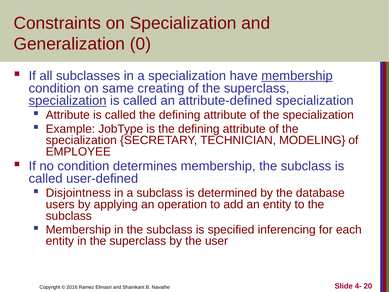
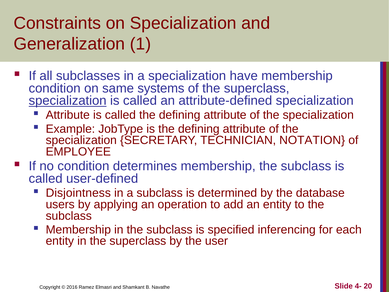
0: 0 -> 1 (140, 44)
membership underline: present -> none (297, 76)
creating: creating -> systems (161, 88)
MODELING: MODELING -> NOTATION (312, 140)
